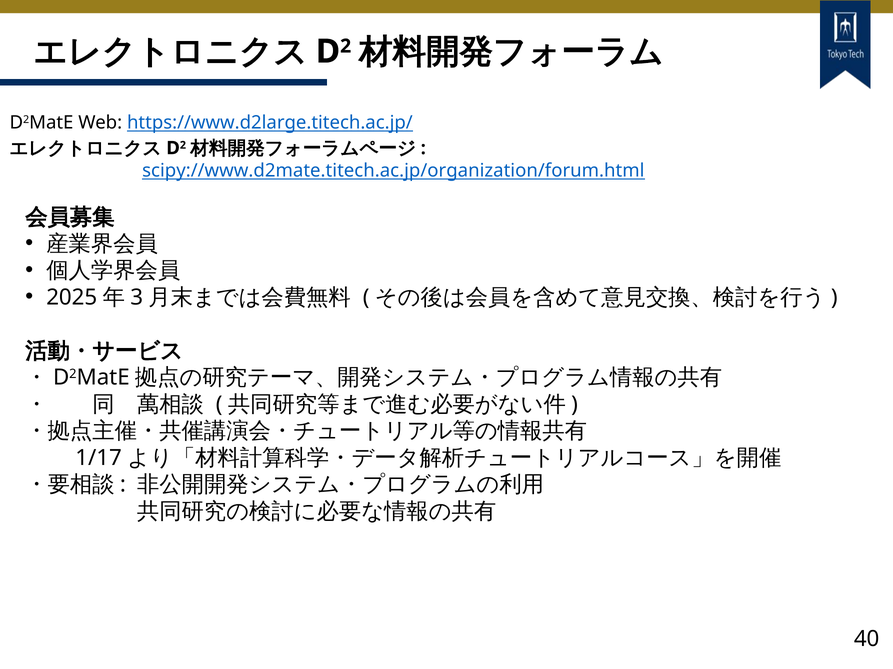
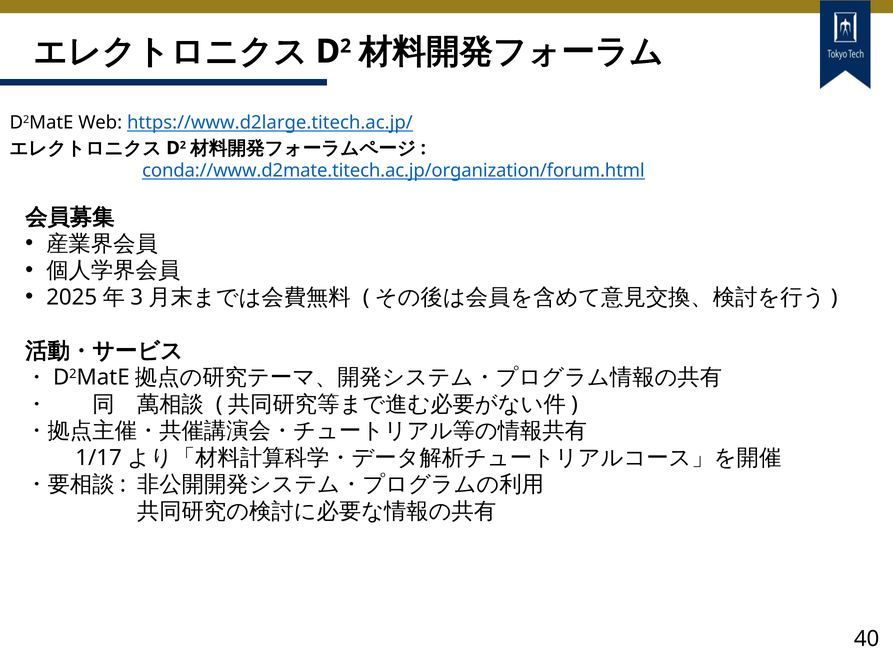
scipy://www.d2mate.titech.ac.jp/organization/forum.html: scipy://www.d2mate.titech.ac.jp/organization/forum.html -> conda://www.d2mate.titech.ac.jp/organization/forum.html (393, 171)
